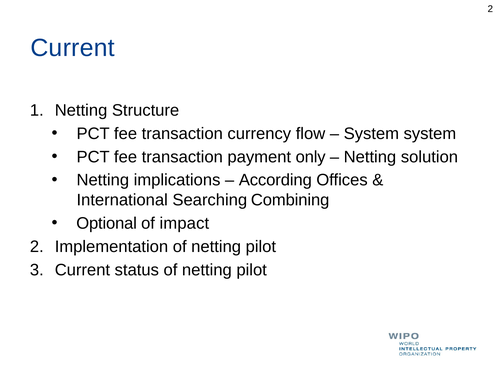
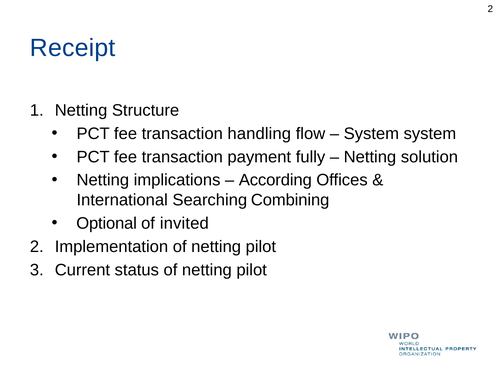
Current: Current -> Receipt (73, 48)
currency: currency -> handling (259, 133)
only: only -> fully (311, 157)
impact: impact -> invited (184, 223)
